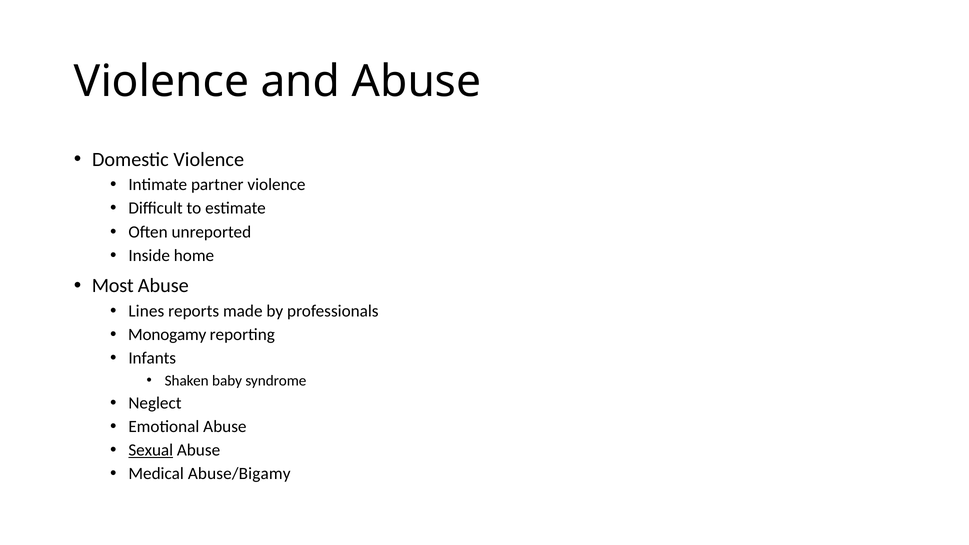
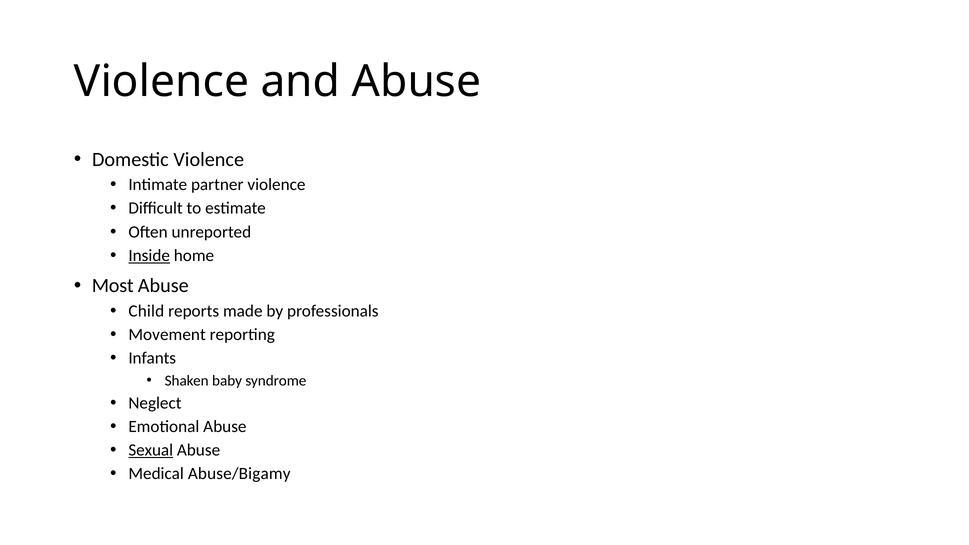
Inside underline: none -> present (149, 255)
Lines: Lines -> Child (146, 311)
Monogamy: Monogamy -> Movement (167, 335)
